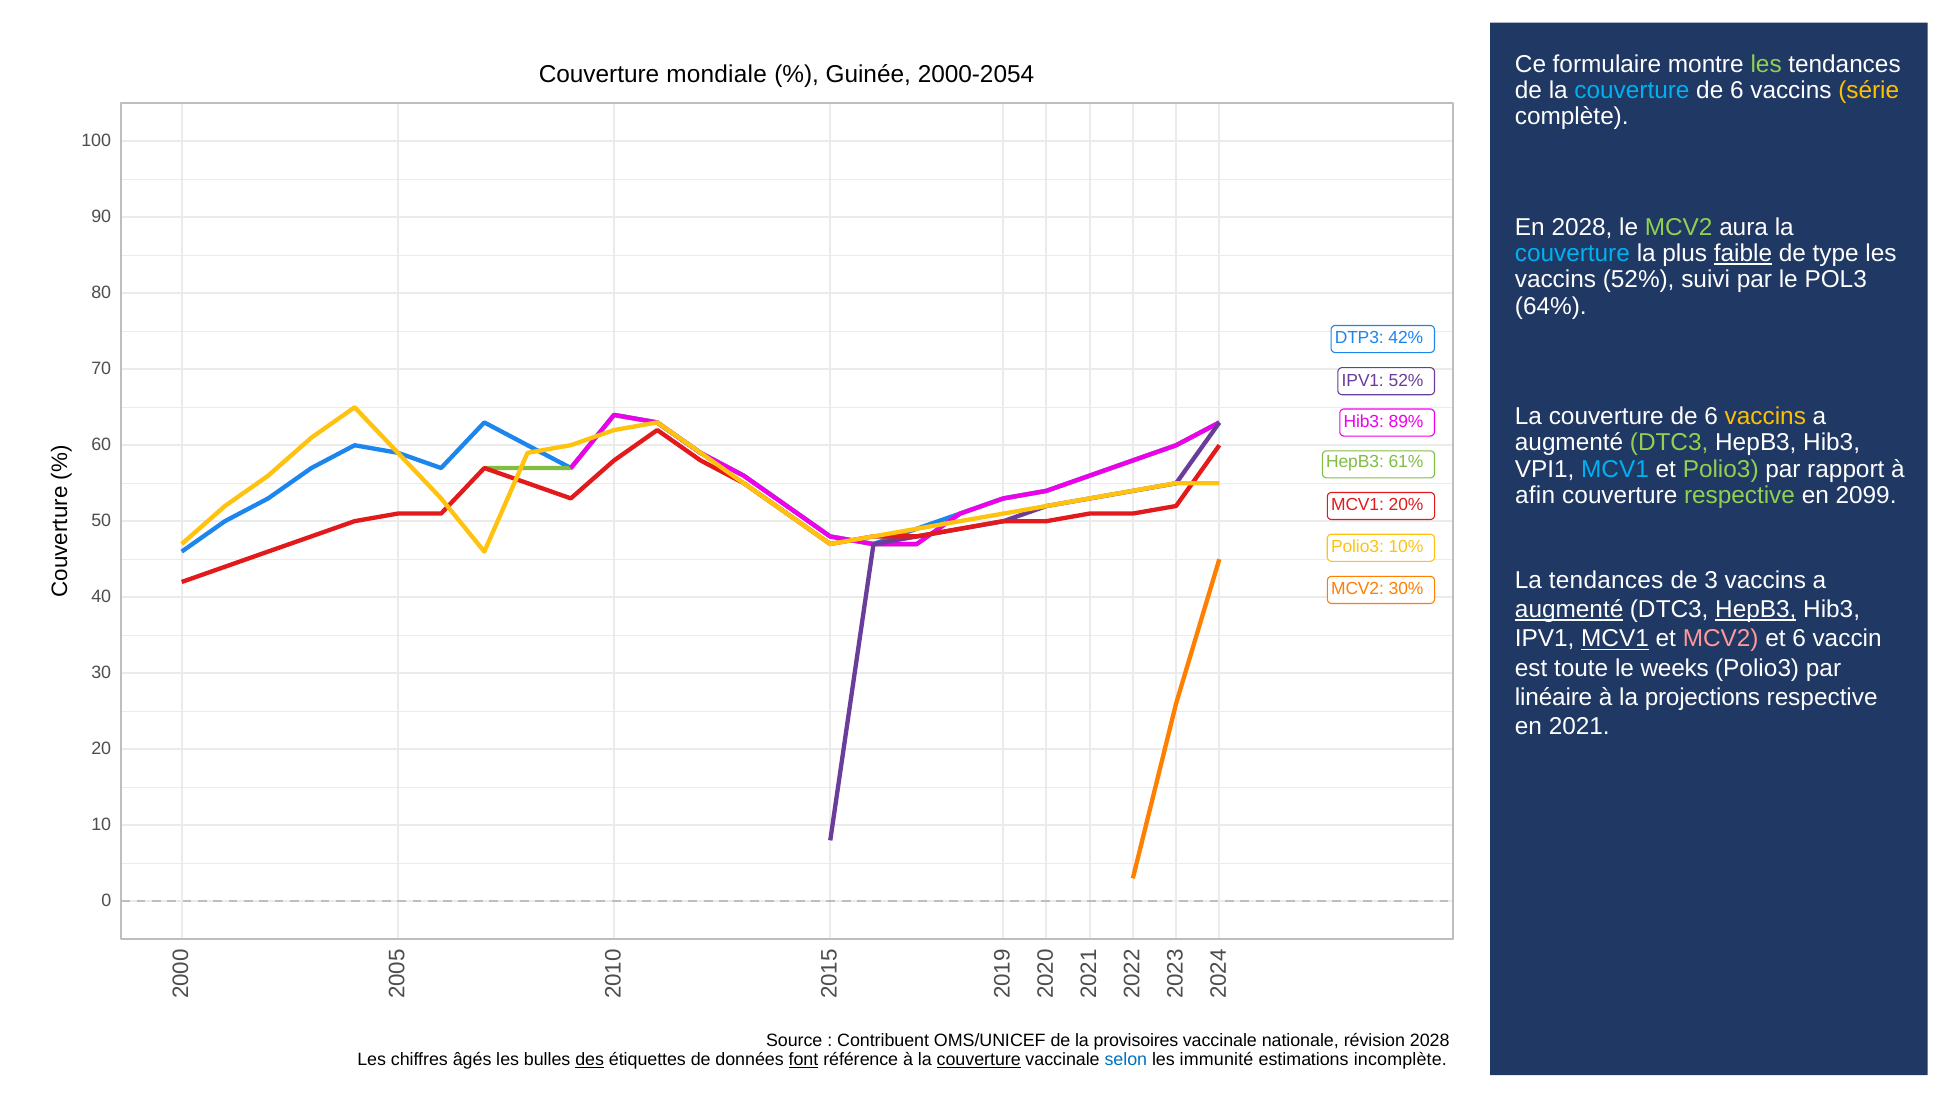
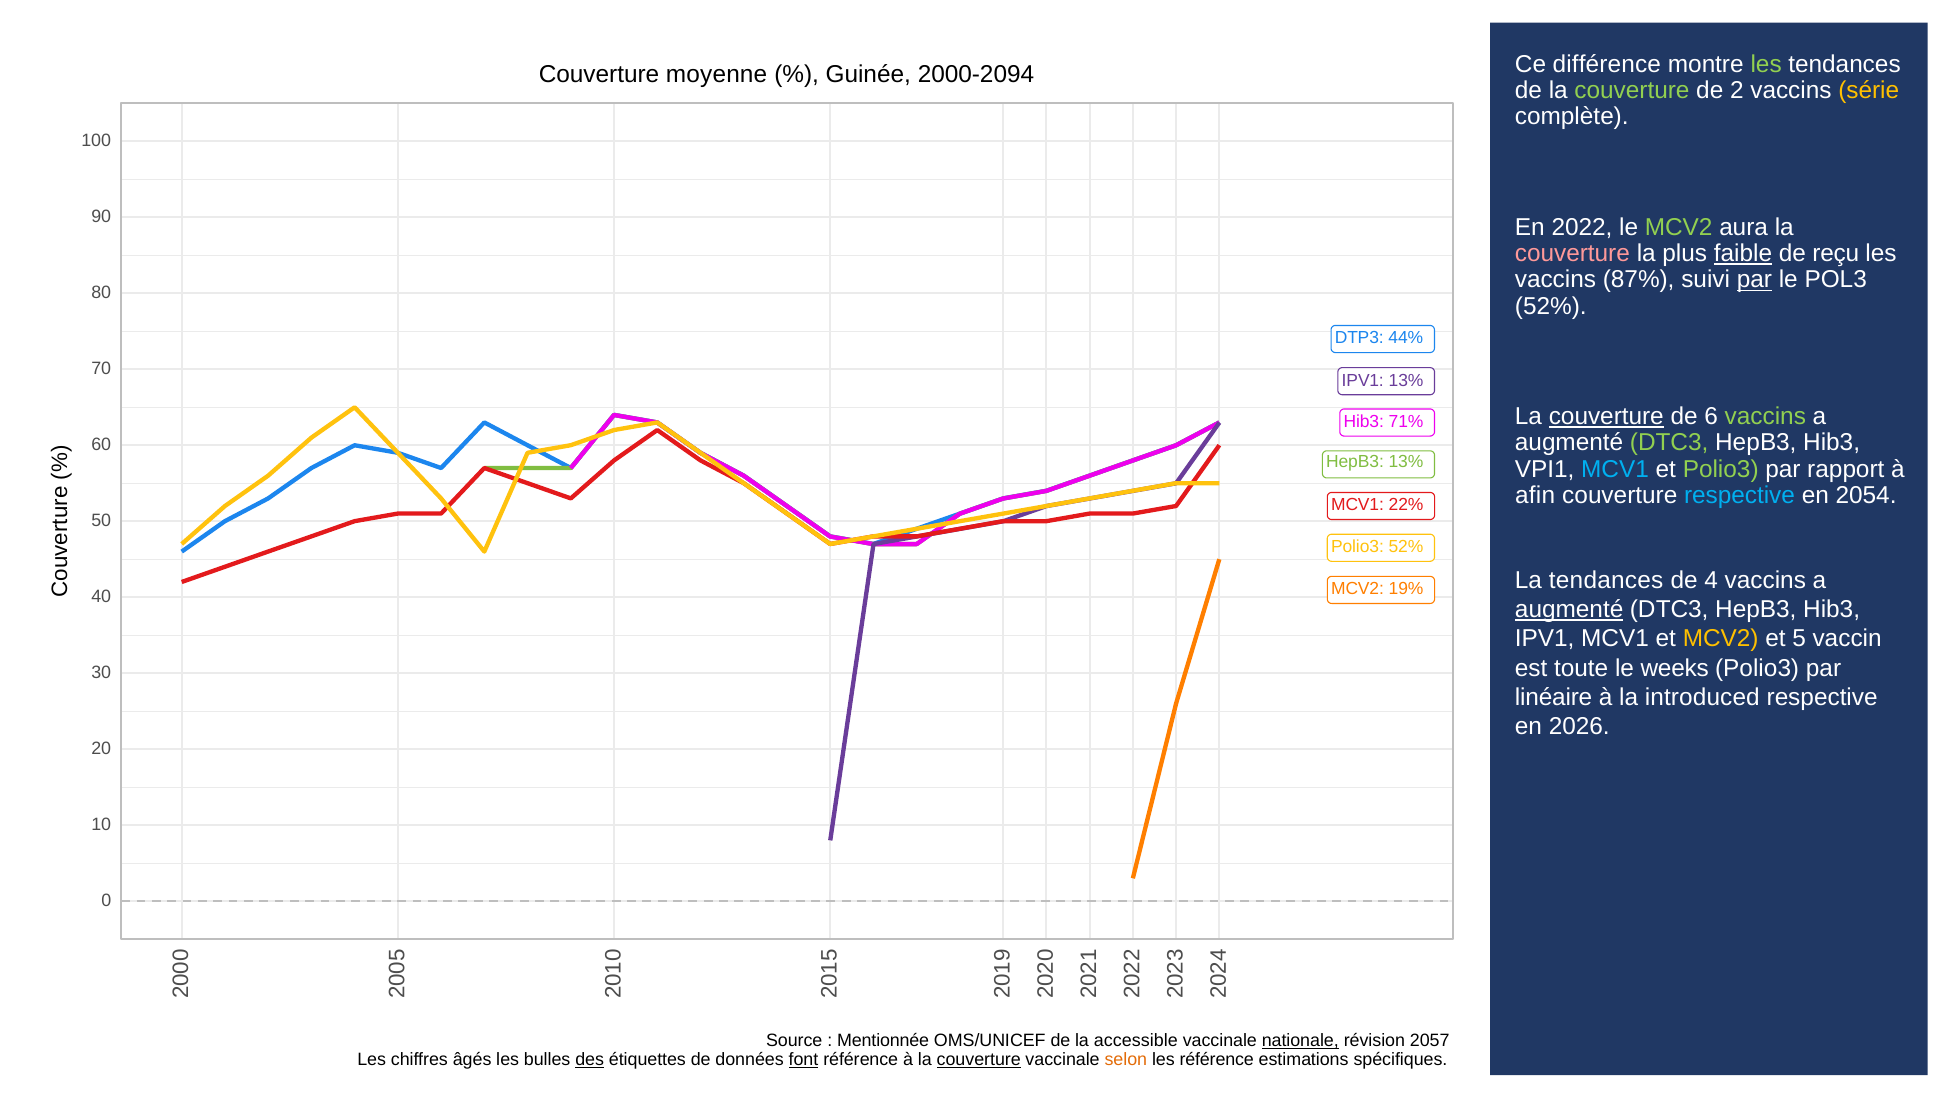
formulaire: formulaire -> différence (1607, 64)
mondiale: mondiale -> moyenne (717, 75)
2000-2054: 2000-2054 -> 2000-2094 (976, 75)
couverture colour: light blue -> light green (1632, 91)
6: 6 -> 2 (1737, 91)
En 2028: 2028 -> 2022 (1582, 227)
couverture colour: light blue -> pink (1572, 254)
type: type -> reçu (1836, 254)
vaccins 52%: 52% -> 87% (1639, 280)
par underline: none -> present (1754, 280)
64%: 64% -> 52% (1551, 306)
42%: 42% -> 44% (1406, 338)
IPV1 52%: 52% -> 13% (1406, 380)
couverture underline: none -> present (1606, 417)
vaccins colour: yellow -> light green (1765, 417)
89%: 89% -> 71% (1406, 422)
HepB3 61%: 61% -> 13% (1406, 462)
respective colour: light green -> light blue (1739, 496)
2099: 2099 -> 2054 (1866, 496)
20%: 20% -> 22% (1406, 505)
Polio3 10%: 10% -> 52% (1406, 547)
de 3: 3 -> 4 (1711, 580)
30%: 30% -> 19% (1406, 589)
HepB3 underline: present -> none (1756, 610)
MCV1 underline: present -> none (1615, 639)
MCV2 colour: pink -> yellow (1721, 639)
et 6: 6 -> 5 (1799, 639)
projections: projections -> introduced (1702, 697)
2021: 2021 -> 2026 (1579, 727)
Contribuent: Contribuent -> Mentionnée (883, 1041)
provisoires: provisoires -> accessible (1136, 1041)
nationale underline: none -> present (1300, 1041)
révision 2028: 2028 -> 2057 (1430, 1041)
selon colour: blue -> orange (1126, 1060)
les immunité: immunité -> référence (1217, 1060)
incomplète: incomplète -> spécifiques (1400, 1060)
